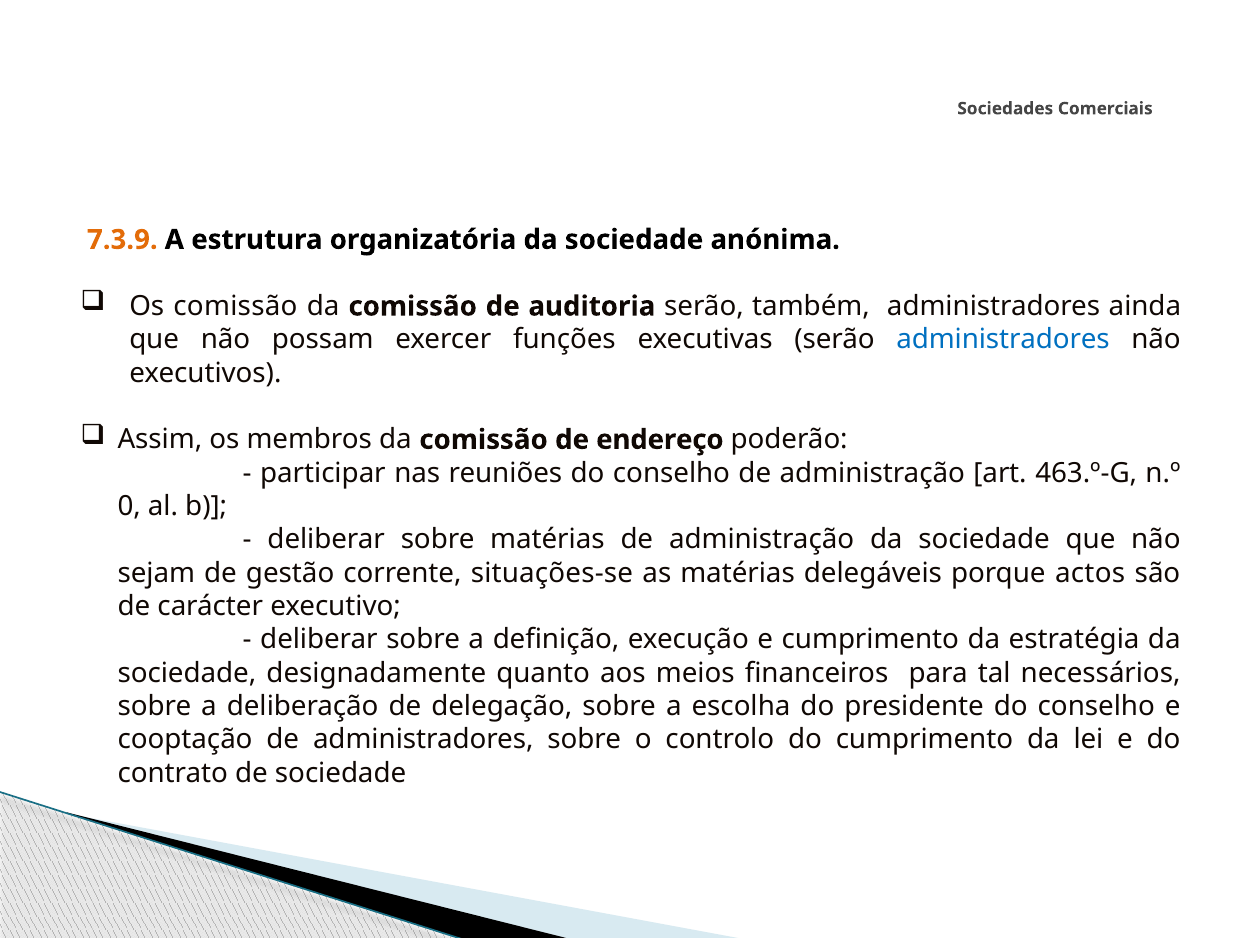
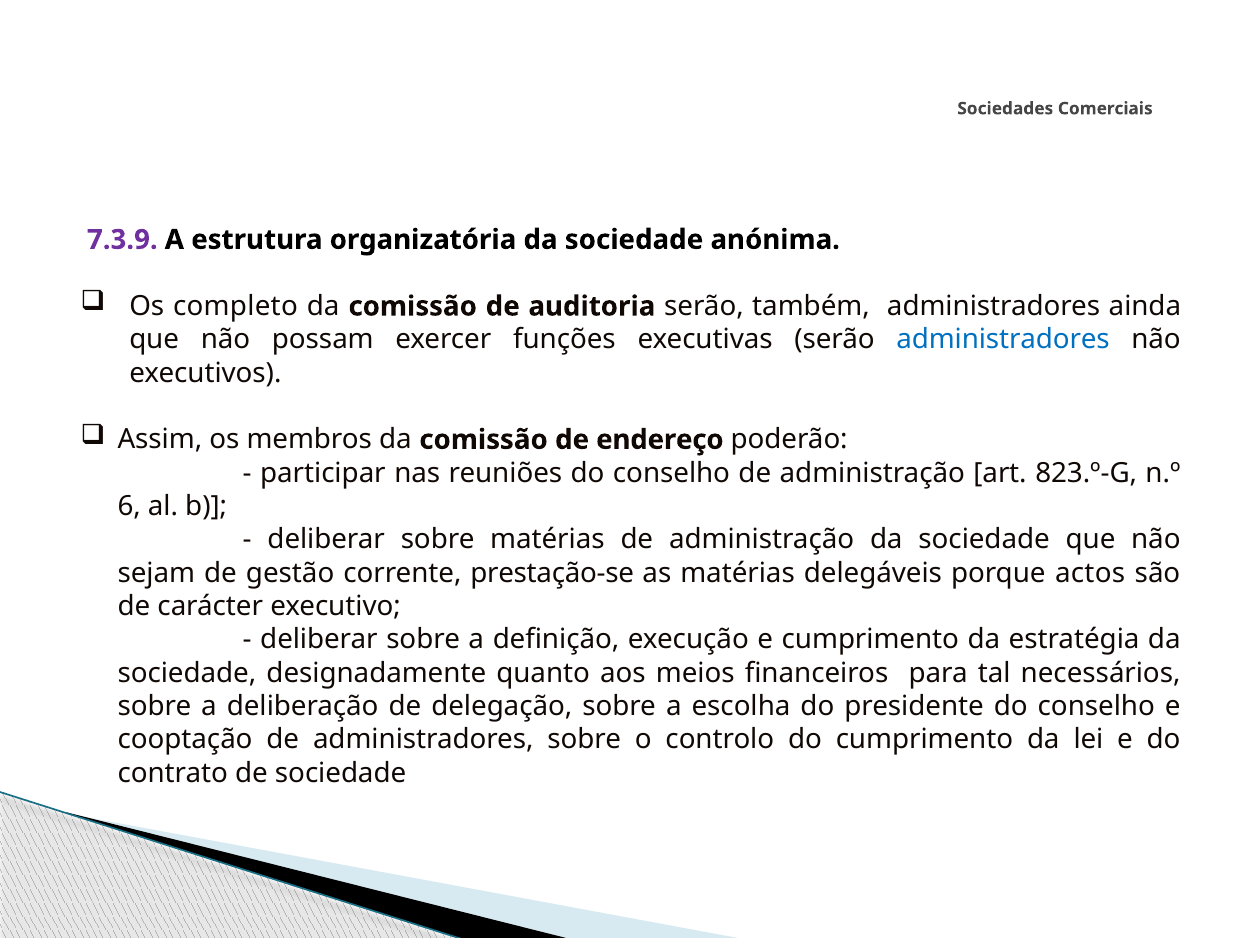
7.3.9 colour: orange -> purple (122, 240)
Os comissão: comissão -> completo (235, 306)
463.º-G: 463.º-G -> 823.º-G (1086, 473)
0: 0 -> 6 (129, 507)
situações-se: situações-se -> prestação-se (552, 573)
